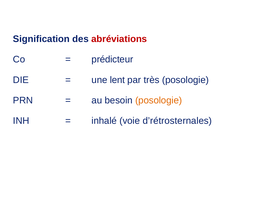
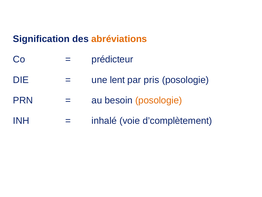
abréviations colour: red -> orange (119, 39)
très: très -> pris (151, 80)
d’rétrosternales: d’rétrosternales -> d’complètement (177, 121)
